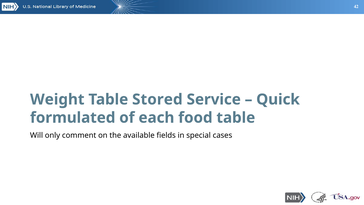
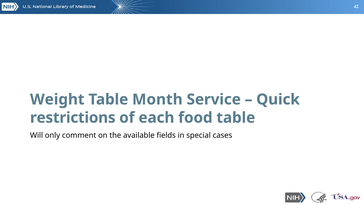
Stored: Stored -> Month (157, 99)
formulated: formulated -> restrictions (73, 118)
